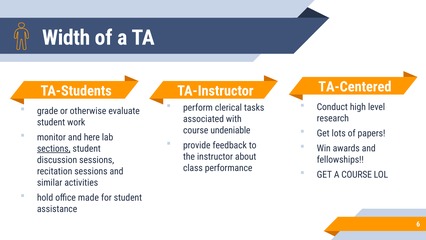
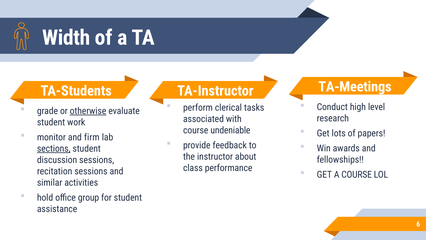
TA-Centered: TA-Centered -> TA-Meetings (355, 87)
otherwise underline: none -> present (88, 111)
here: here -> firm (92, 137)
made: made -> group (89, 197)
